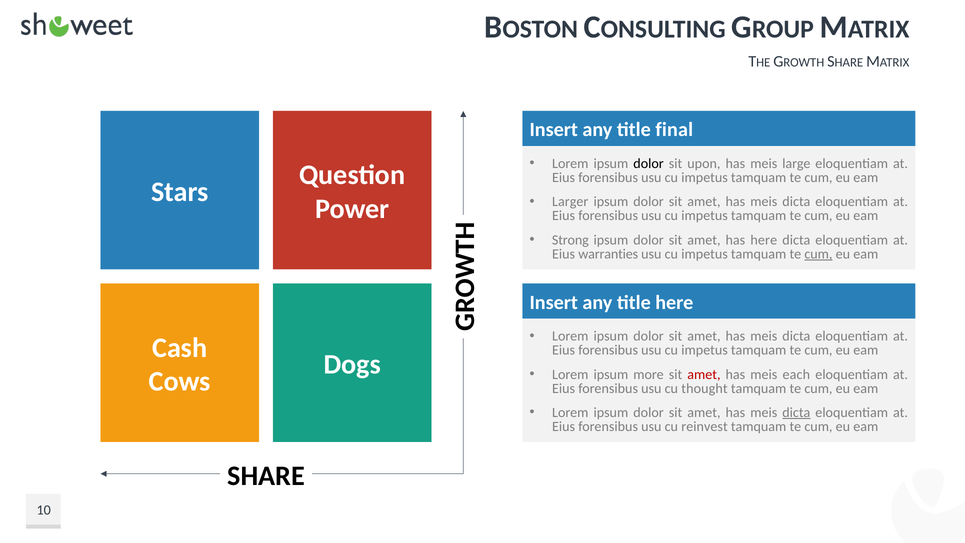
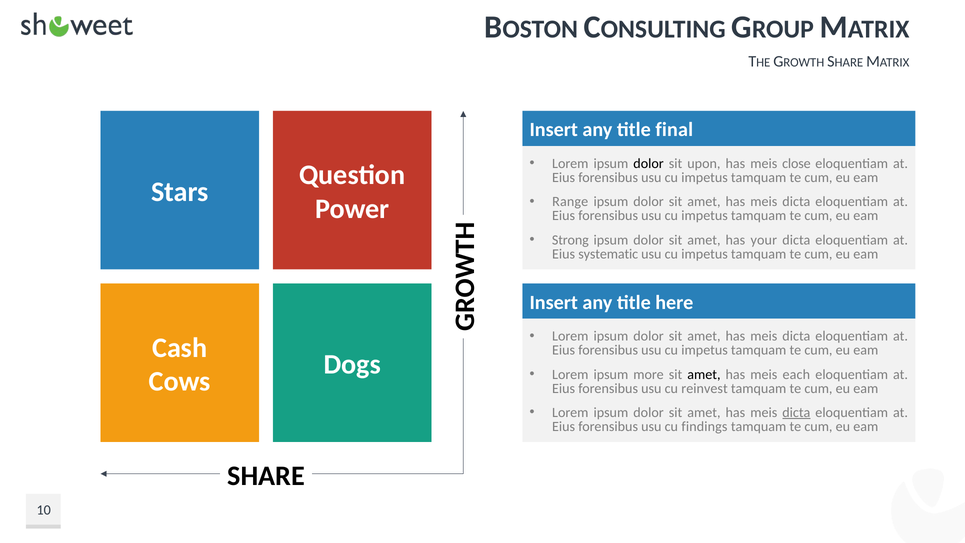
large: large -> close (796, 163)
Larger: Larger -> Range (570, 202)
has here: here -> your (764, 240)
warranties: warranties -> systematic (608, 254)
cum underline: present -> none (818, 254)
amet colour: red -> black (704, 374)
thought: thought -> reinvest (705, 388)
reinvest: reinvest -> findings (704, 427)
